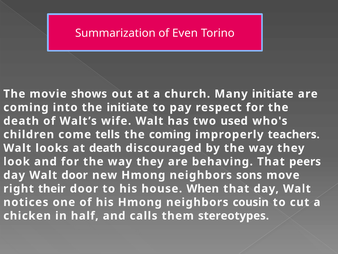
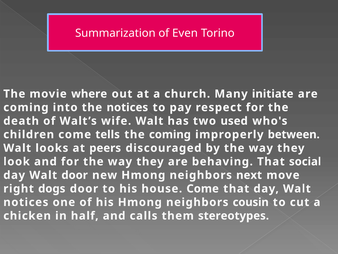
shows: shows -> where (89, 94)
the initiate: initiate -> notices (127, 107)
teachers: teachers -> between (294, 134)
at death: death -> peers (105, 148)
peers: peers -> social (305, 161)
sons: sons -> next (249, 175)
their: their -> dogs (52, 188)
house When: When -> Come (203, 188)
